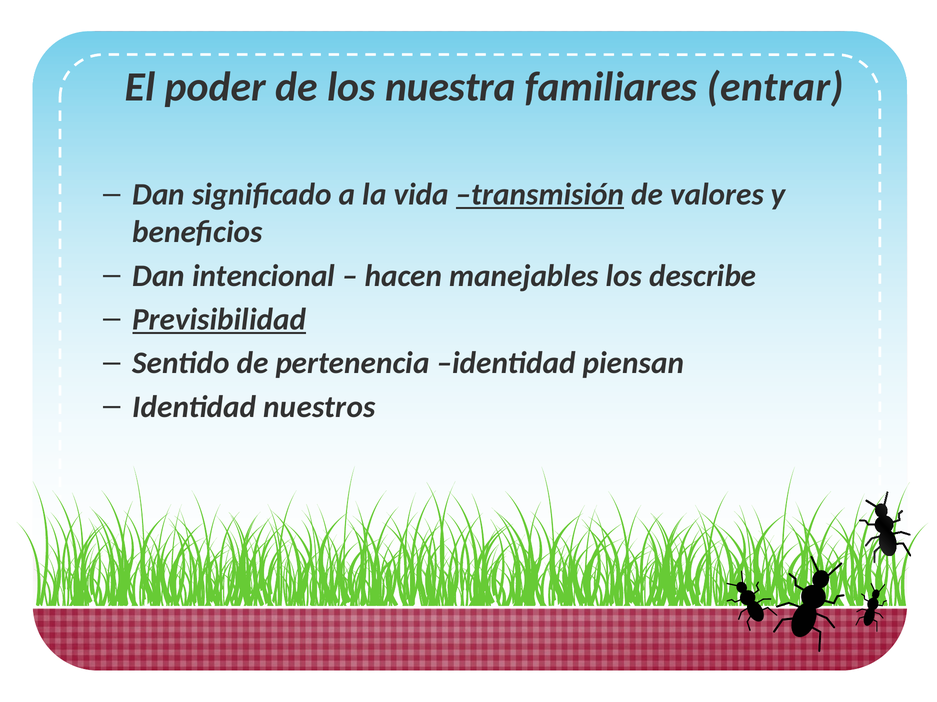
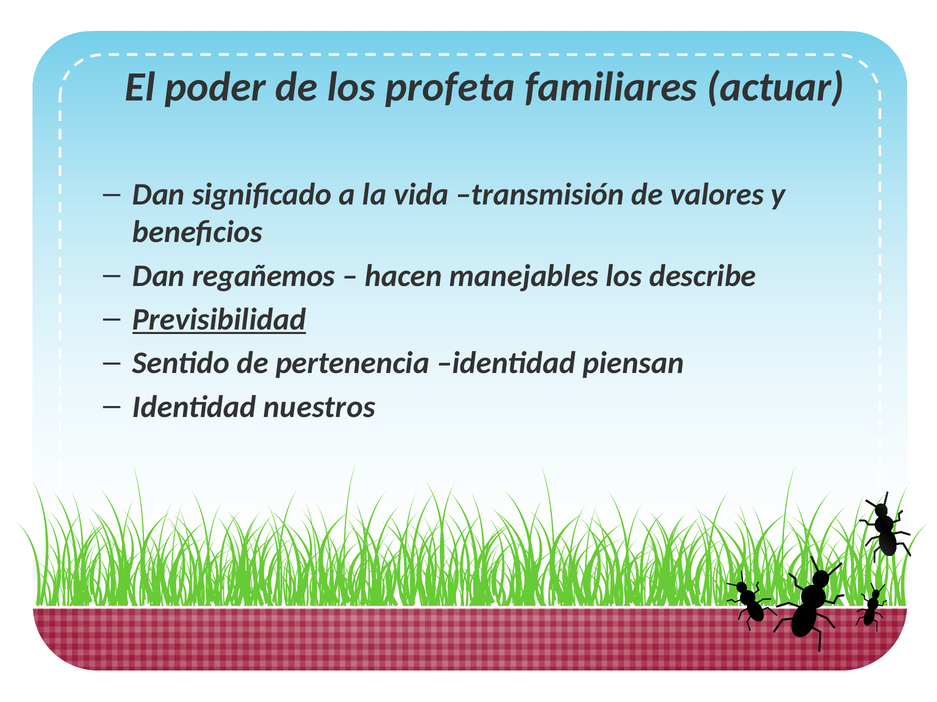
nuestra: nuestra -> profeta (450, 87)
entrar: entrar -> actuar (775, 87)
transmisión underline: present -> none (540, 195)
intencional: intencional -> regañemos (264, 276)
